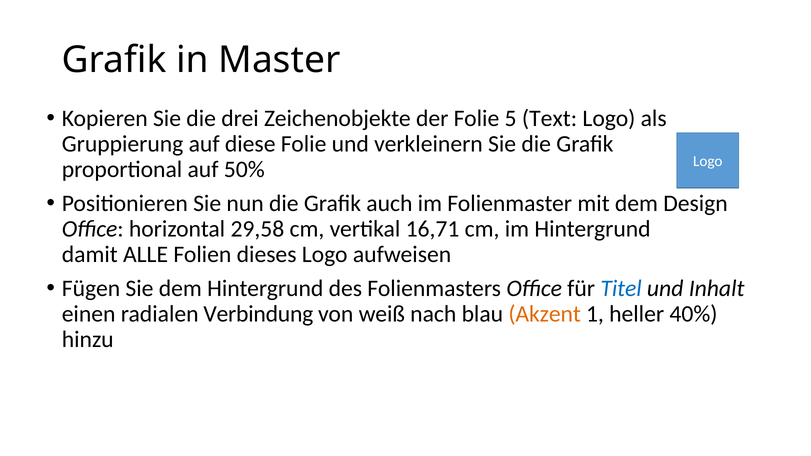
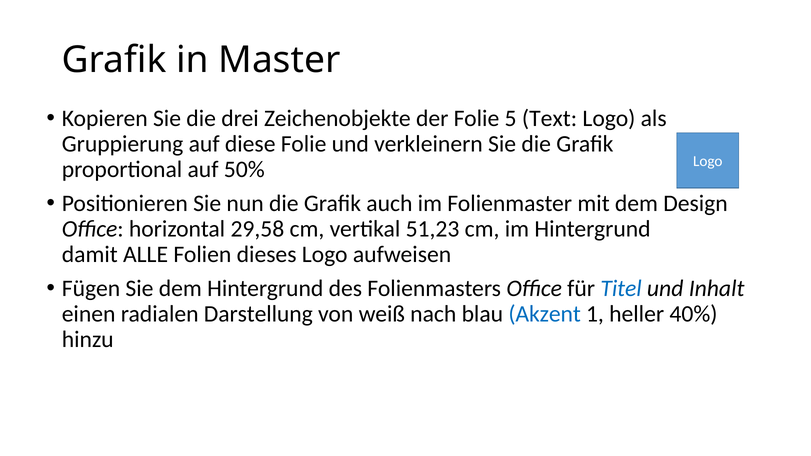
16,71: 16,71 -> 51,23 (433, 229)
Verbindung: Verbindung -> Darstellung (258, 314)
Akzent colour: orange -> blue (545, 314)
